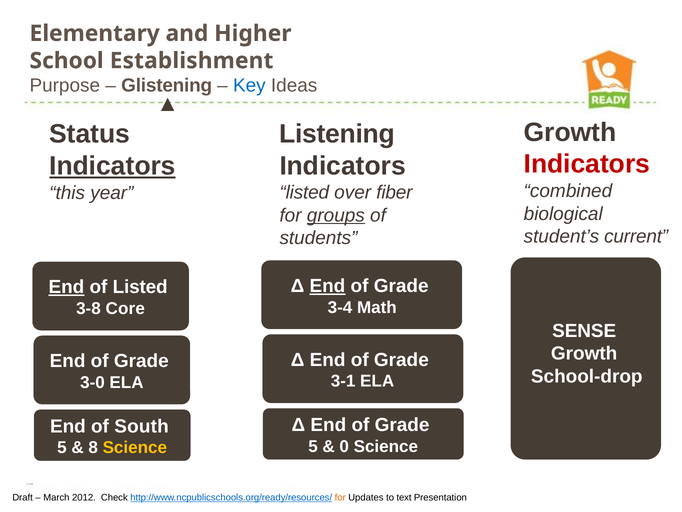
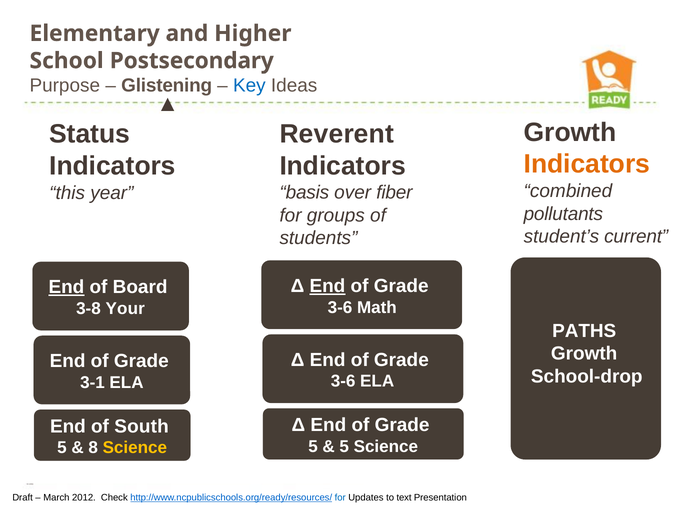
Establishment: Establishment -> Postsecondary (192, 61)
Listening: Listening -> Reverent (337, 134)
Indicators colour: red -> orange (587, 164)
Indicators underline: present -> none (113, 166)
listed: listed -> basis (304, 192)
biological: biological -> pollutants (563, 214)
groups underline: present -> none (336, 215)
of Listed: Listed -> Board (140, 287)
3-4: 3-4 -> 3-6 (340, 307)
Core: Core -> Your (125, 308)
SENSE: SENSE -> PATHS (584, 331)
3-1: 3-1 -> 3-6 (343, 381)
3-0: 3-0 -> 3-1 (93, 382)
0: 0 -> 5 (344, 446)
for colour: orange -> blue (340, 497)
